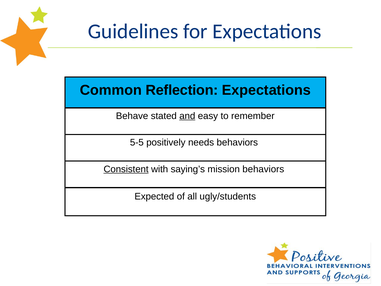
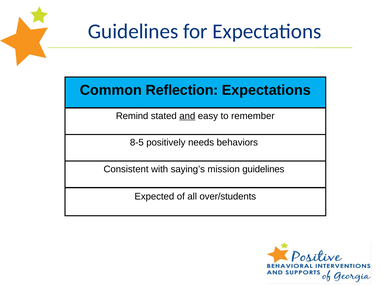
Behave: Behave -> Remind (132, 116)
5-5: 5-5 -> 8-5 (137, 142)
Consistent underline: present -> none (126, 169)
mission behaviors: behaviors -> guidelines (263, 169)
ugly/students: ugly/students -> over/students (228, 196)
